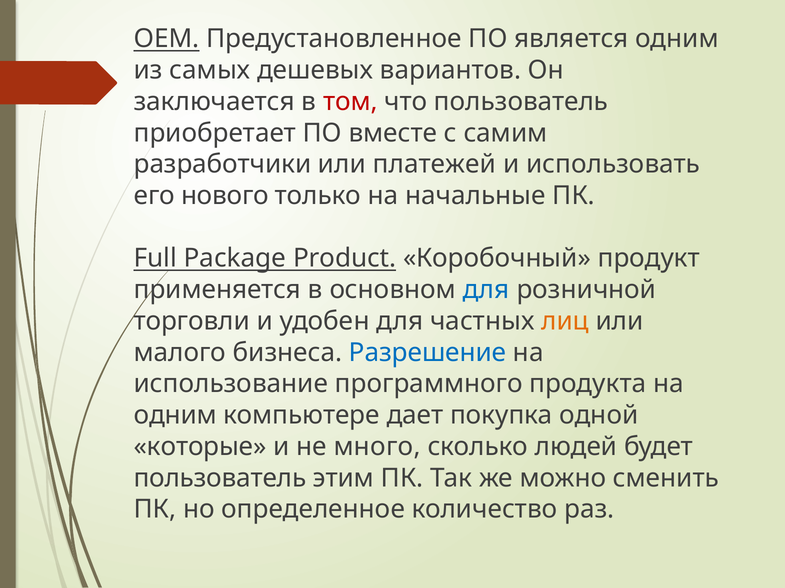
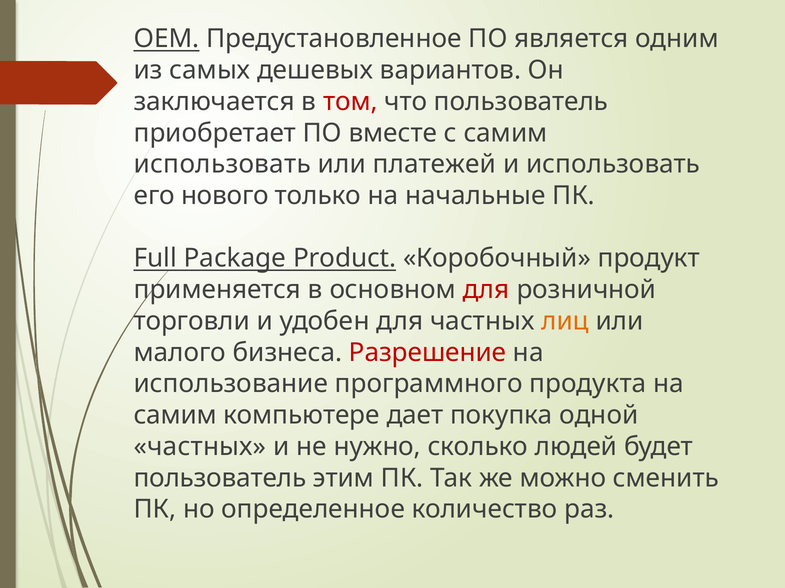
разработчики: разработчики -> использовать (222, 164)
для colour: blue -> red (486, 290)
Разрешение colour: blue -> red (428, 353)
одним: одним -> самим (175, 416)
которые: которые -> частных (200, 447)
много: много -> нужно (377, 447)
